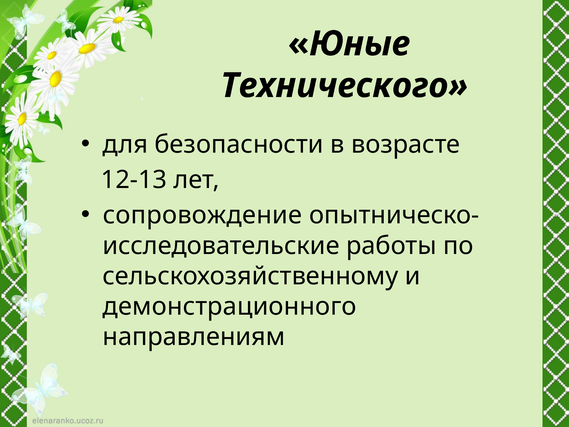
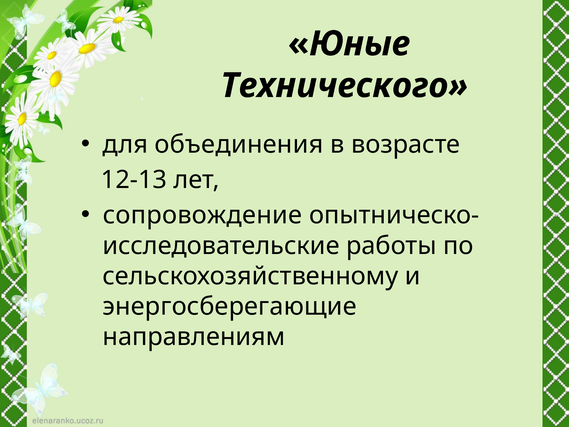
безопасности: безопасности -> объединения (239, 144)
демонстрационного: демонстрационного -> энергосберегающие (230, 306)
